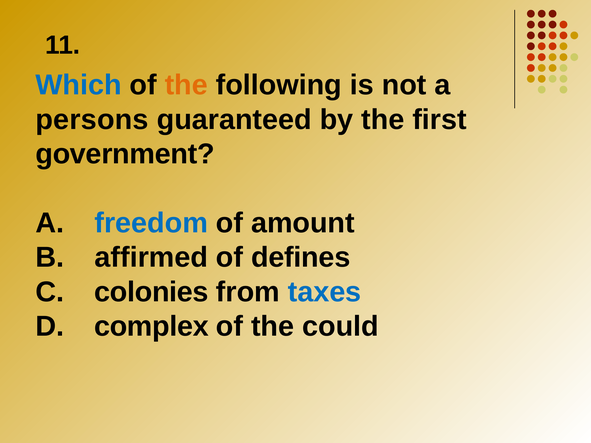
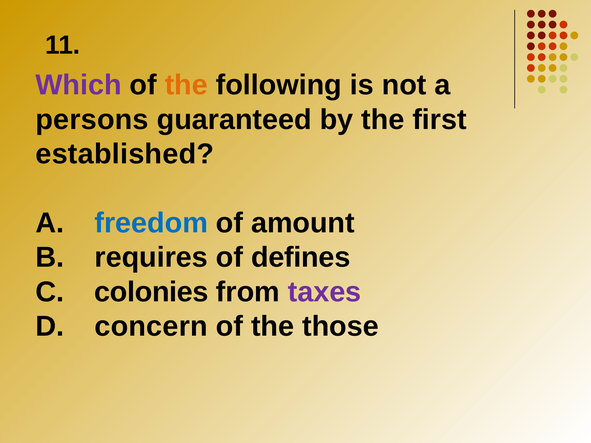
Which colour: blue -> purple (79, 85)
government: government -> established (125, 154)
affirmed: affirmed -> requires (151, 258)
taxes colour: blue -> purple (325, 292)
complex: complex -> concern (151, 327)
could: could -> those (341, 327)
